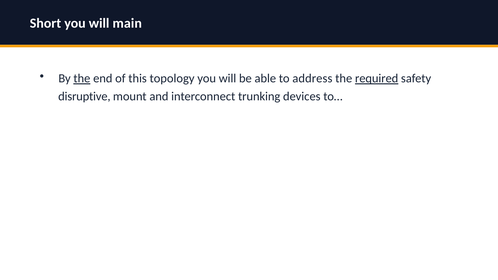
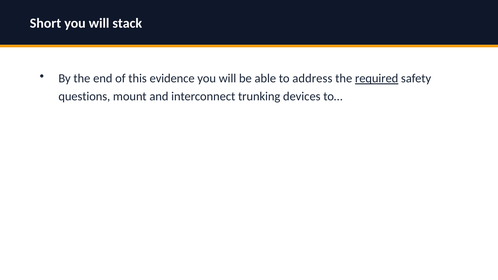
main: main -> stack (127, 23)
the underline: present -> none (82, 78)
topology: topology -> evidence (172, 78)
disruptive: disruptive -> questions (84, 96)
